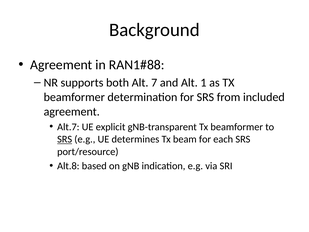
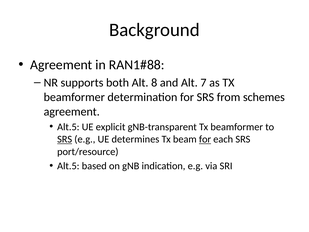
7: 7 -> 8 (154, 83)
1: 1 -> 7 (203, 83)
included: included -> schemes (264, 97)
Alt.7: Alt.7 -> Alt.5 (68, 127)
for underline: none -> present (205, 139)
Alt.8: Alt.8 -> Alt.5 (68, 166)
